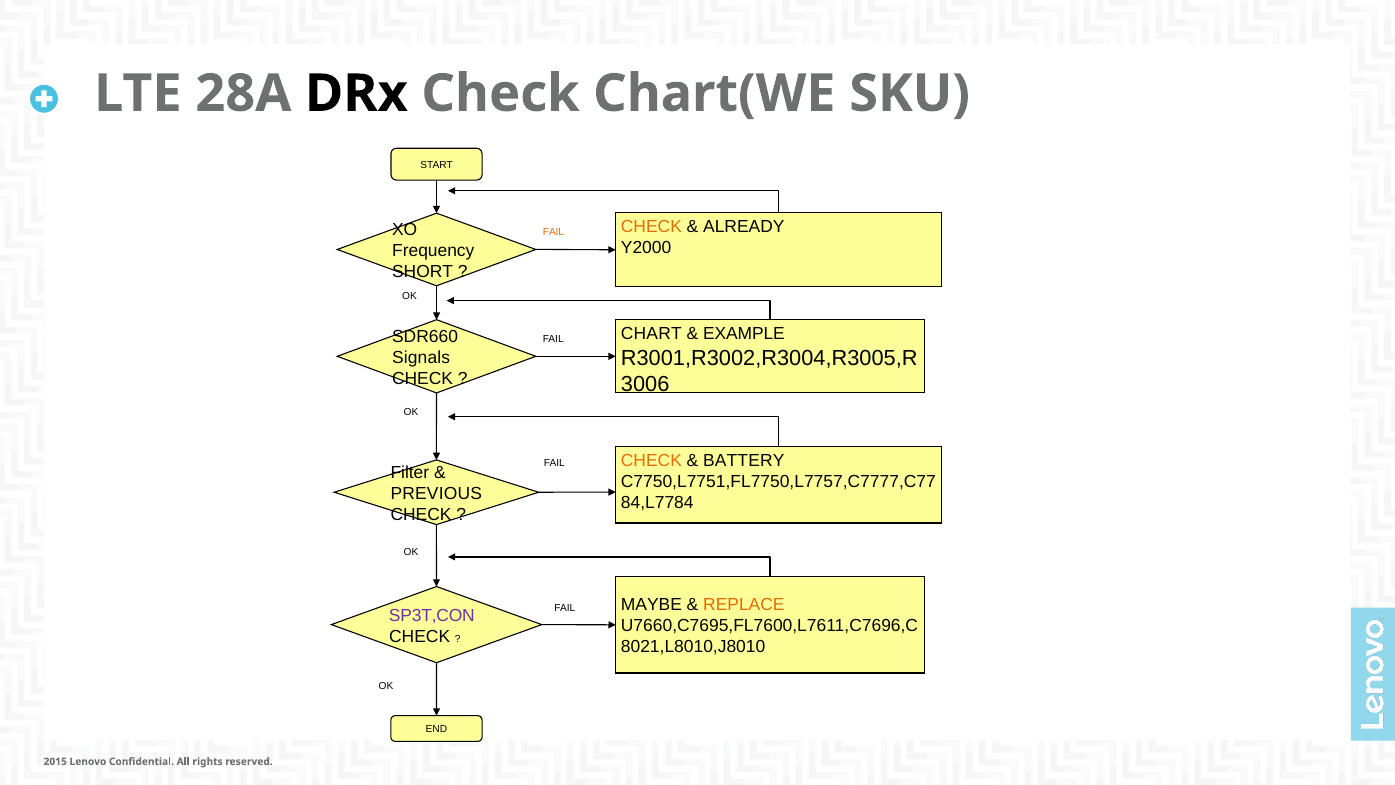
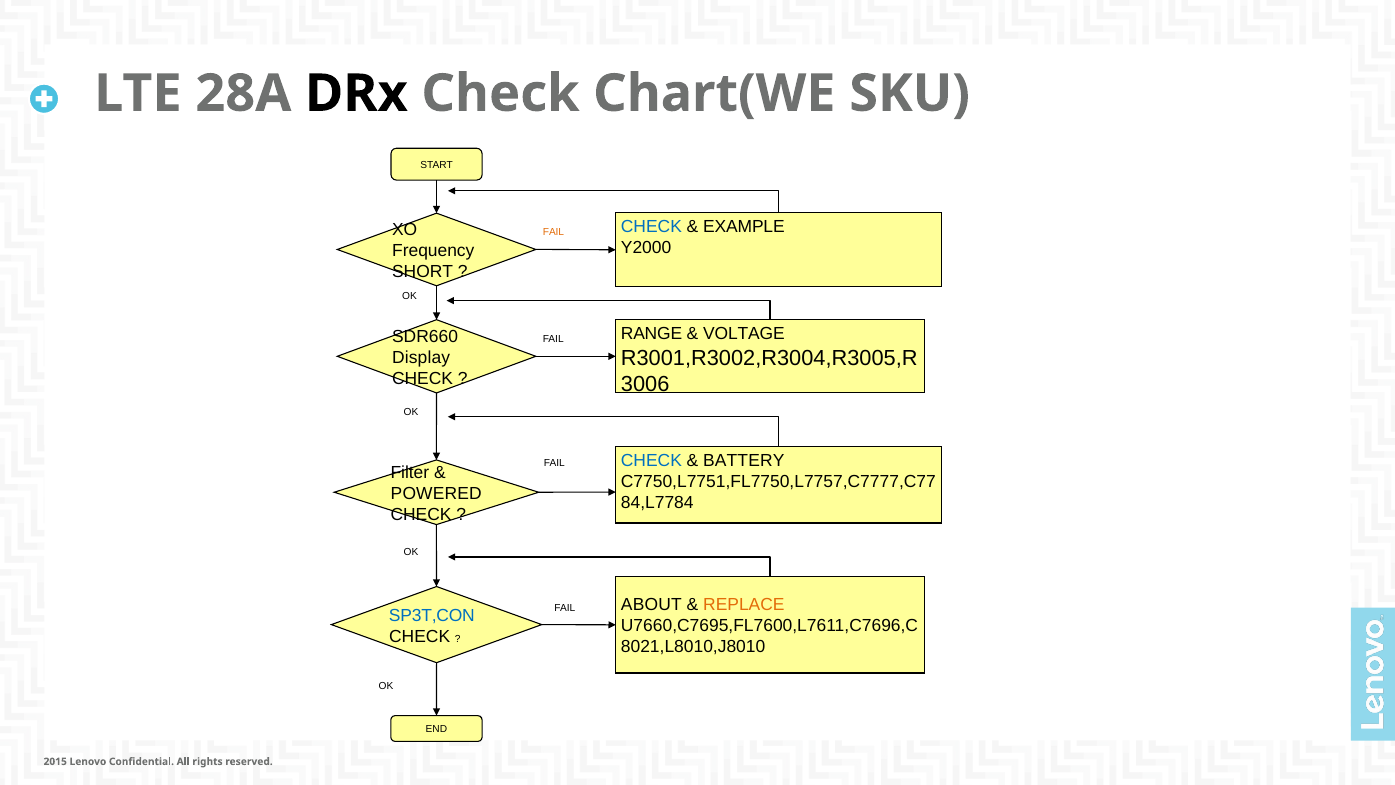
CHECK colour: orange -> blue (651, 227)
ALREADY: ALREADY -> EXAMPLE (744, 227)
CHART: CHART -> RANGE (651, 334)
EXAMPLE: EXAMPLE -> VOLTAGE (744, 334)
Signals: Signals -> Display (421, 357)
CHECK colour: orange -> blue (651, 461)
PREVIOUS: PREVIOUS -> POWERED (436, 493)
MAYBE: MAYBE -> ABOUT (651, 605)
SP3T,CON colour: purple -> blue (432, 615)
